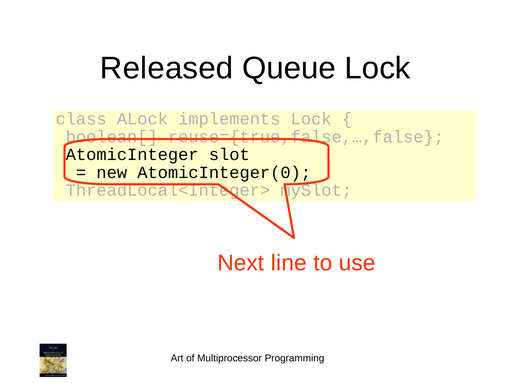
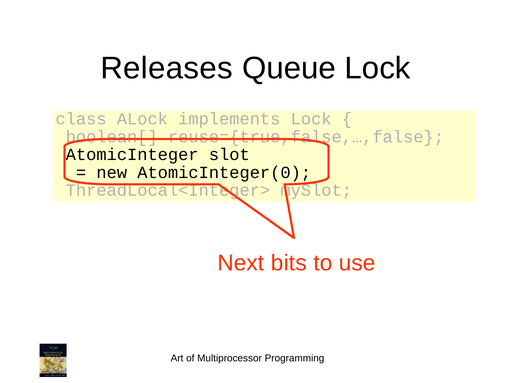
Released: Released -> Releases (167, 68)
line: line -> bits (289, 263)
